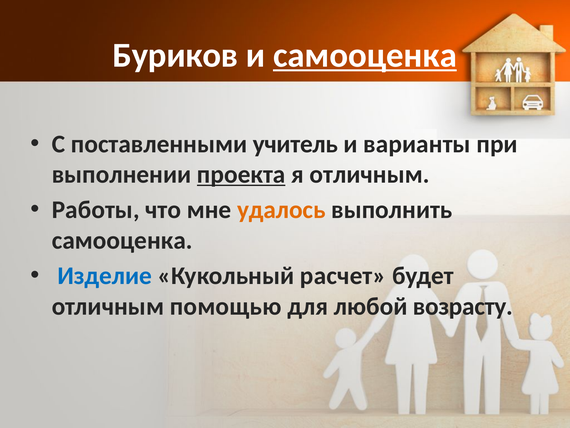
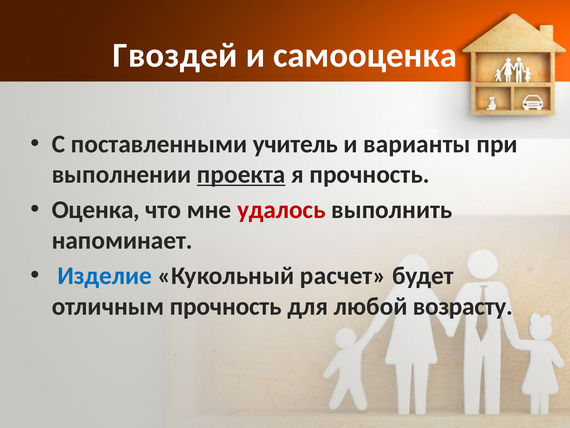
Буриков: Буриков -> Гвоздей (175, 55)
самооценка underline: present -> none (365, 55)
я отличным: отличным -> прочность (370, 174)
Работы: Работы -> Оценка (96, 210)
удалось colour: orange -> red (281, 210)
самооценка: самооценка -> напоминает (122, 240)
отличным помощью: помощью -> прочность (226, 306)
